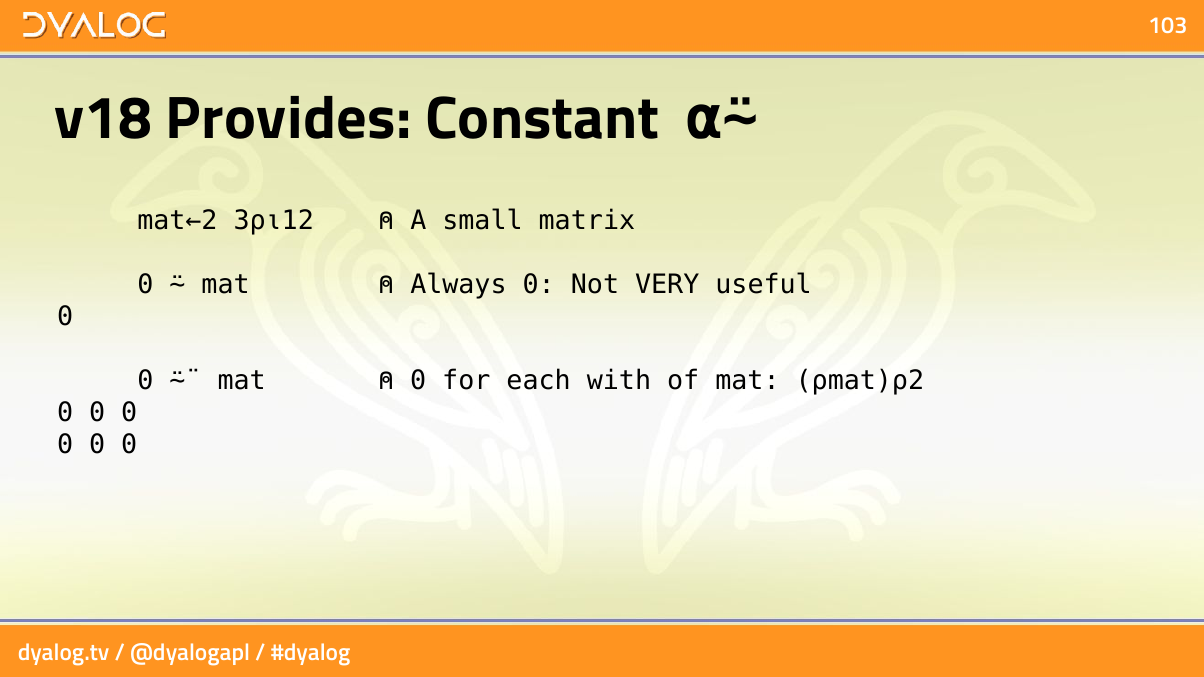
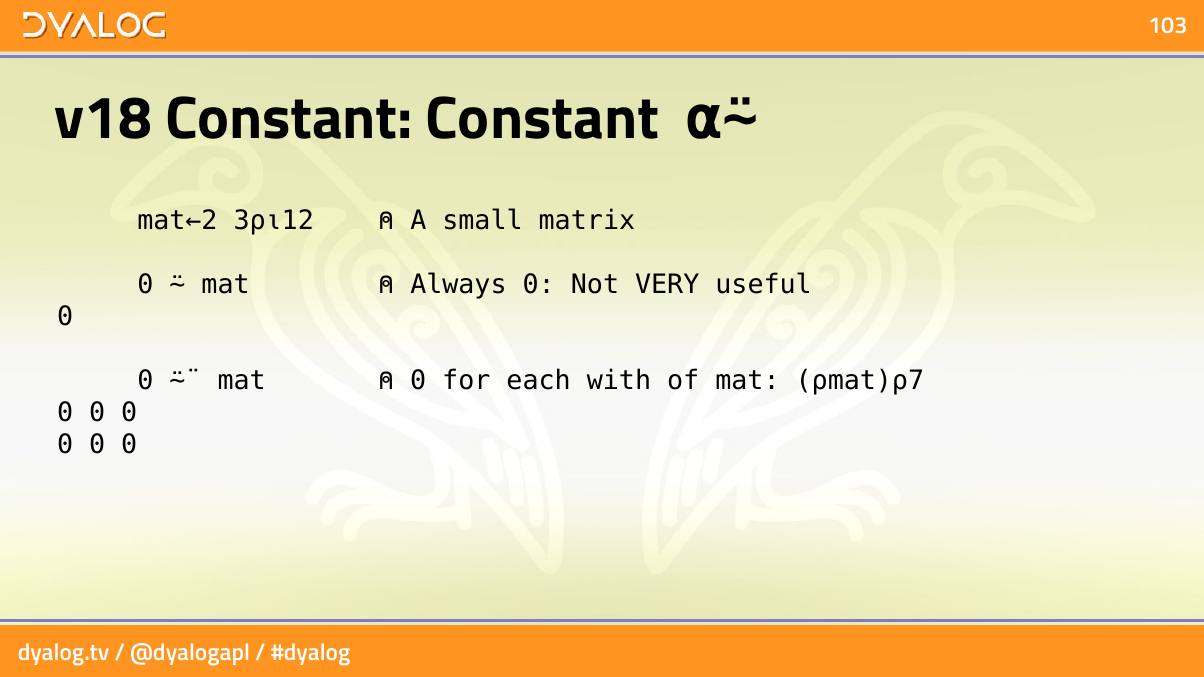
v18 Provides: Provides -> Constant (289, 119)
⍴mat)⍴2: ⍴mat)⍴2 -> ⍴mat)⍴7 (860, 381)
